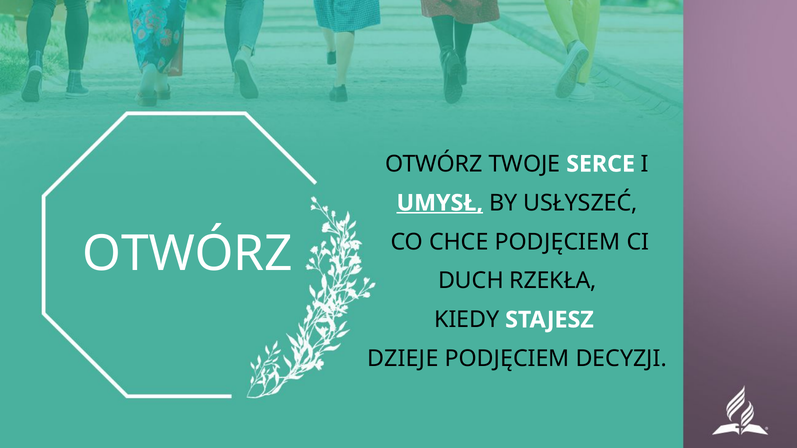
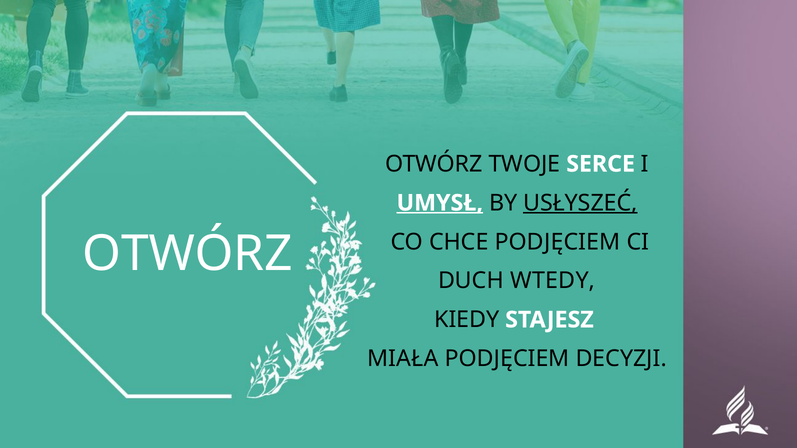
USŁYSZEĆ underline: none -> present (580, 203)
RZEKŁA: RZEKŁA -> WTEDY (553, 281)
DZIEJE: DZIEJE -> MIAŁA (403, 359)
